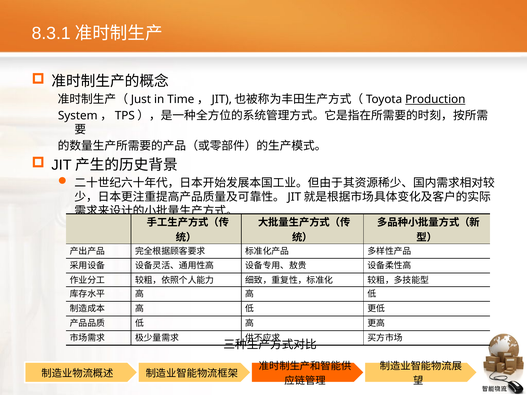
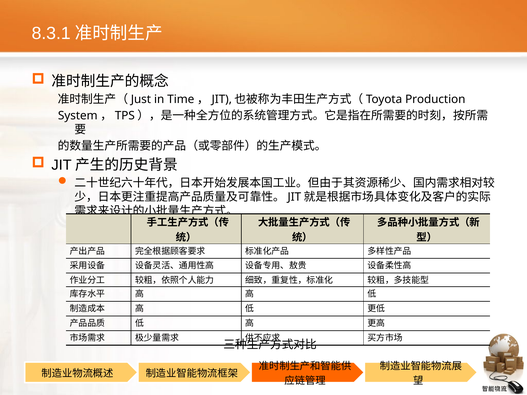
Production underline: present -> none (435, 99)
